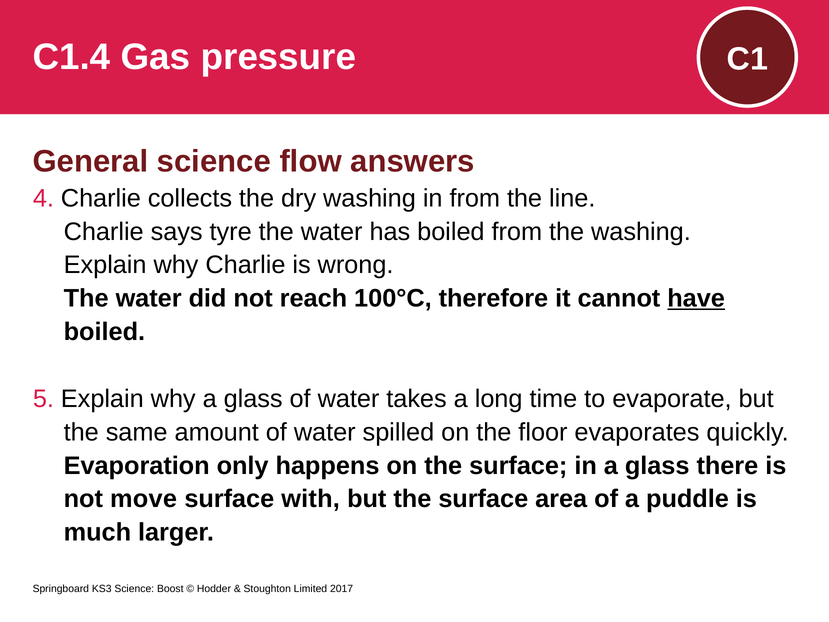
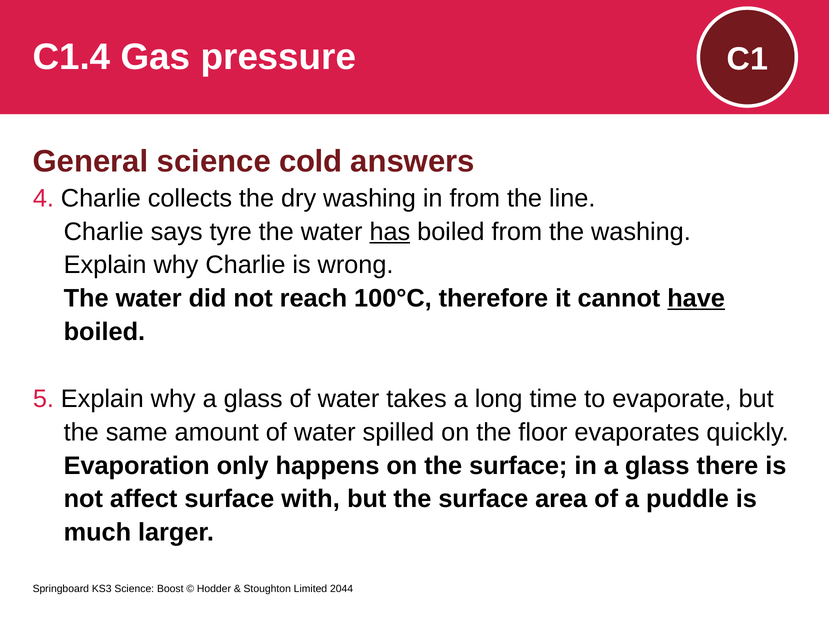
flow: flow -> cold (311, 162)
has underline: none -> present (390, 232)
move: move -> affect (144, 499)
2017: 2017 -> 2044 (342, 588)
